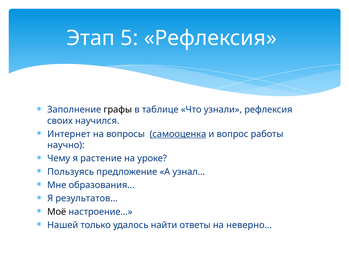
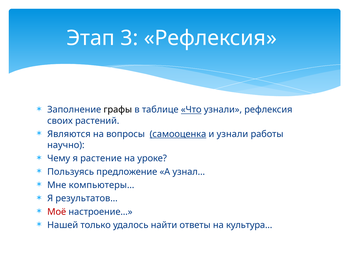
5: 5 -> 3 (129, 38)
Что underline: none -> present (191, 110)
научился: научился -> растений (97, 121)
Интернет: Интернет -> Являются (69, 134)
и вопрос: вопрос -> узнали (232, 134)
образования…: образования… -> компьютеры… (102, 186)
Моё colour: black -> red (57, 212)
неверно…: неверно… -> культура… (249, 226)
